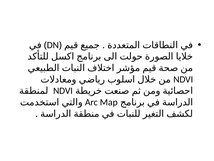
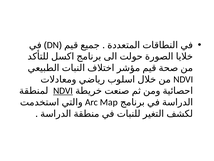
NDVI underline: none -> present (63, 91)
